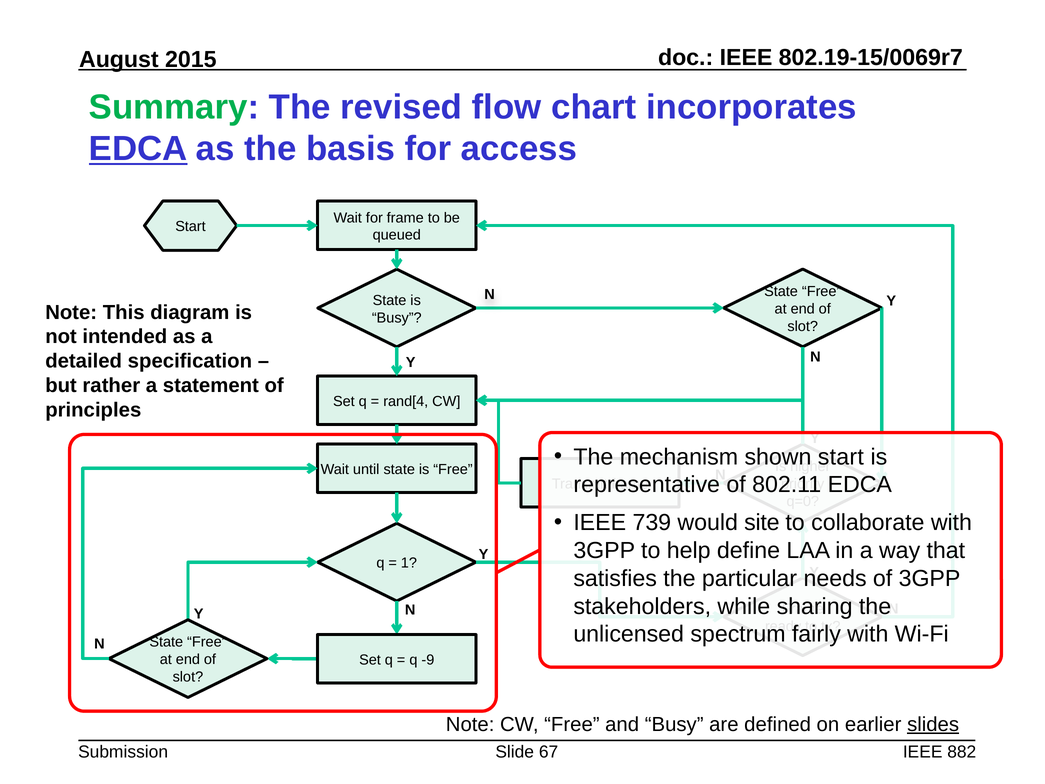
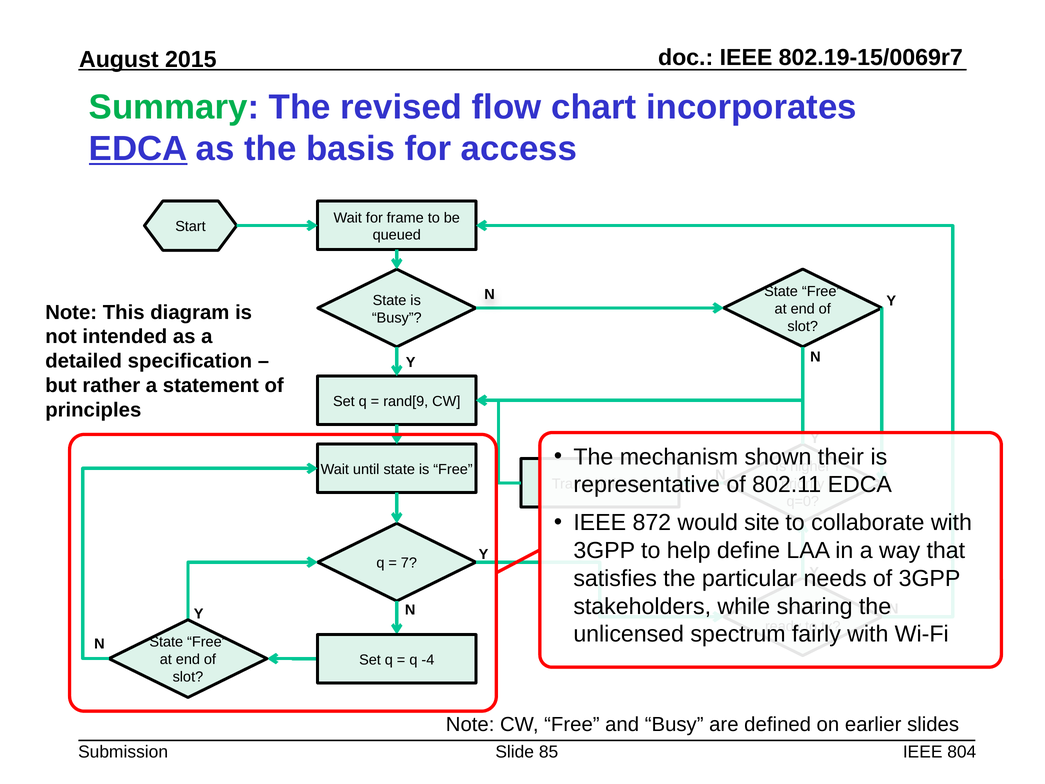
rand[4: rand[4 -> rand[9 (406, 401)
start: start -> their (841, 457)
739: 739 -> 872 (652, 523)
1: 1 -> 7 (409, 563)
-9: -9 -> -4 (428, 660)
slides underline: present -> none (933, 724)
67: 67 -> 85 (549, 752)
882: 882 -> 804 (962, 752)
